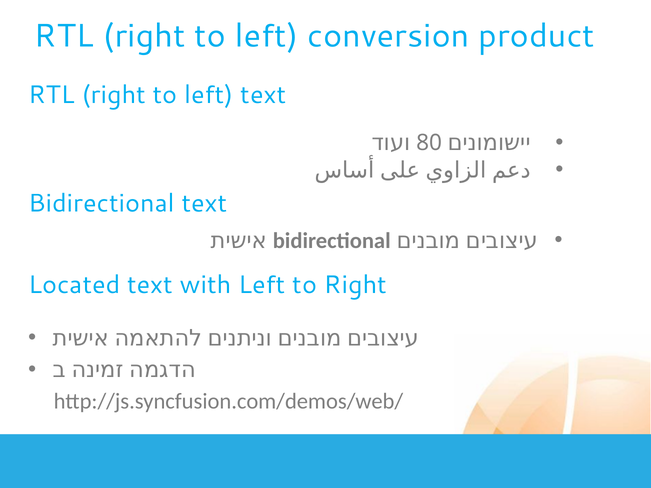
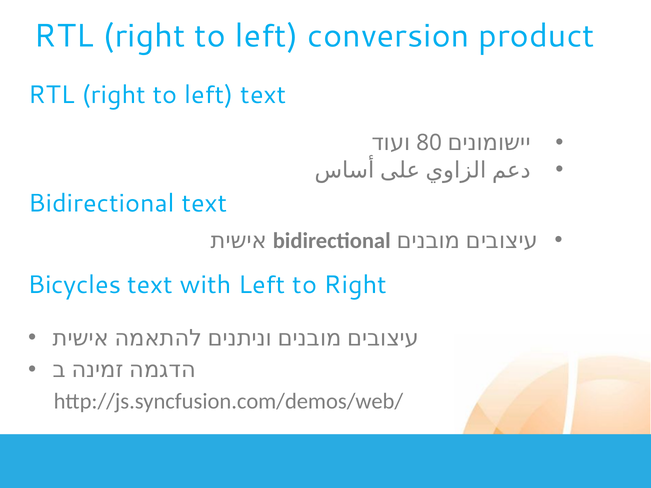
Located: Located -> Bicycles (74, 285)
